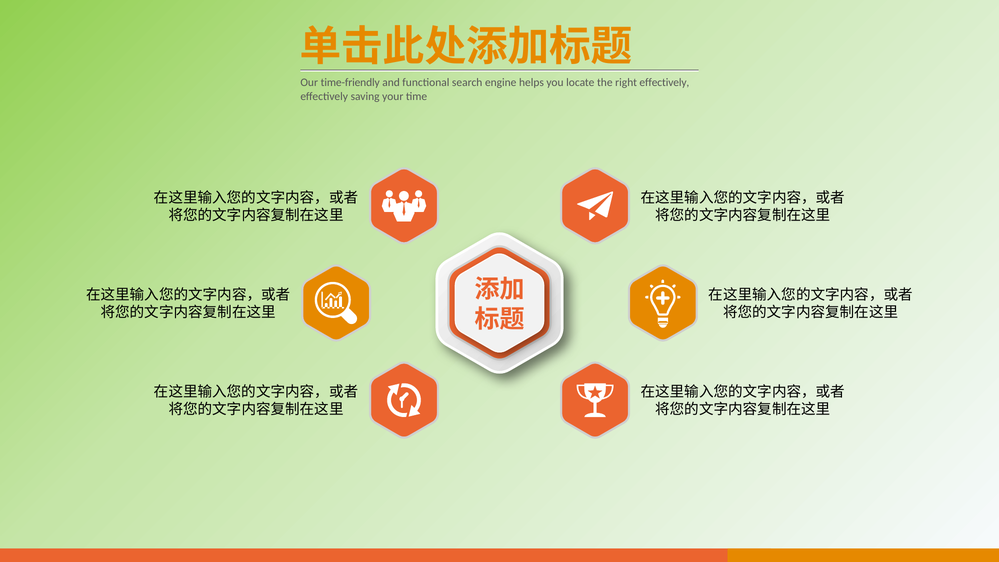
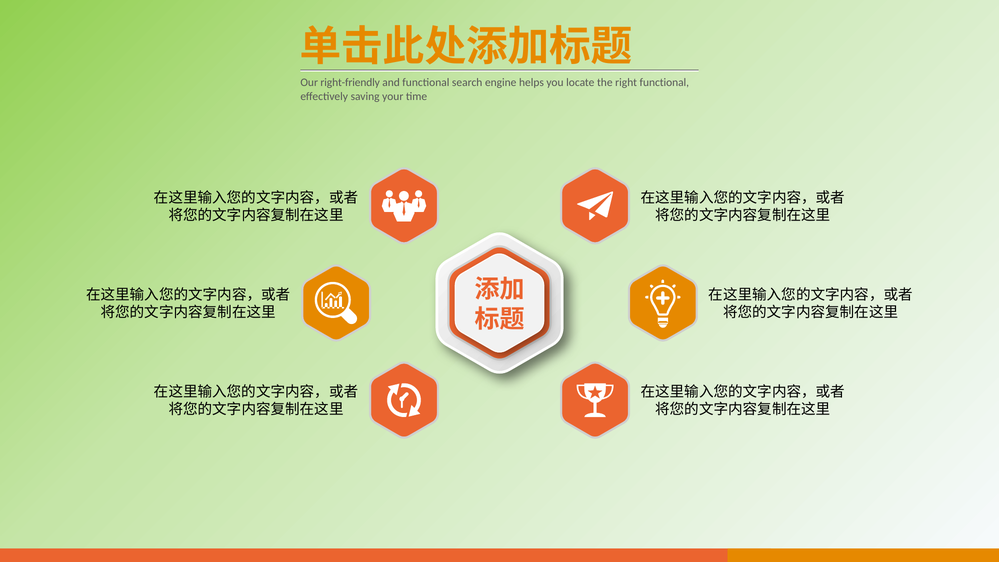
time-friendly: time-friendly -> right-friendly (350, 83)
right effectively: effectively -> functional (664, 83)
